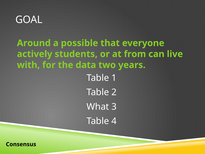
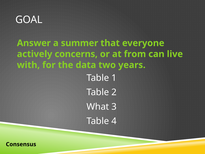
Around: Around -> Answer (34, 43)
possible: possible -> summer (80, 43)
students: students -> concerns (76, 54)
